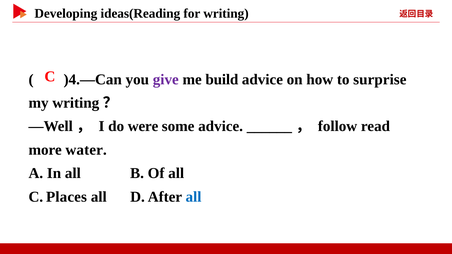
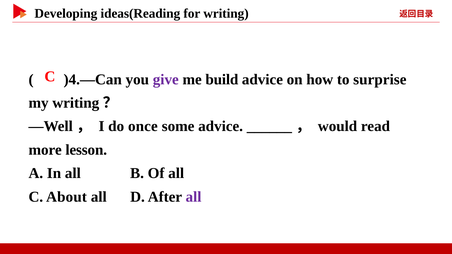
were: were -> once (143, 126)
follow: follow -> would (338, 126)
water: water -> lesson (86, 150)
Places: Places -> About (67, 197)
all colour: blue -> purple (194, 197)
